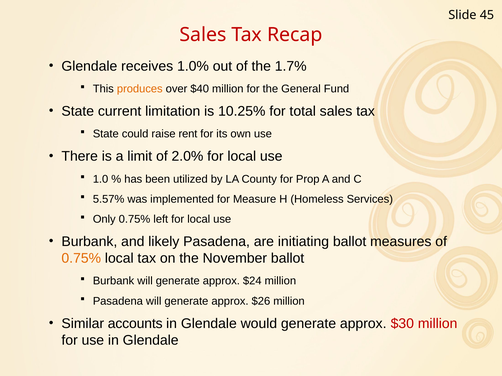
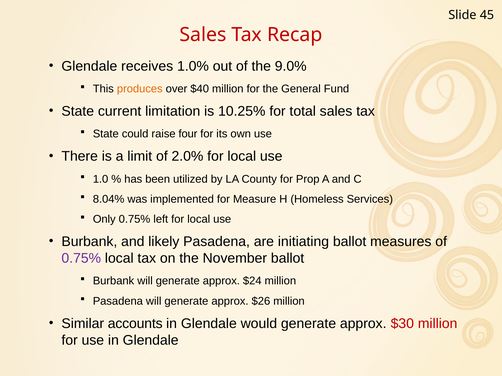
1.7%: 1.7% -> 9.0% (291, 66)
rent: rent -> four (188, 134)
5.57%: 5.57% -> 8.04% (109, 199)
0.75% colour: orange -> purple (81, 259)
